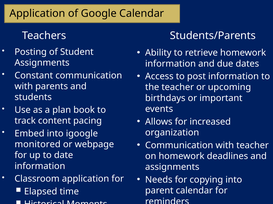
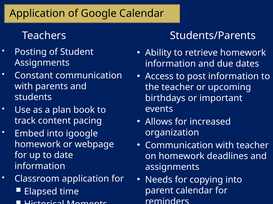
monitored: monitored -> homework (38, 145)
